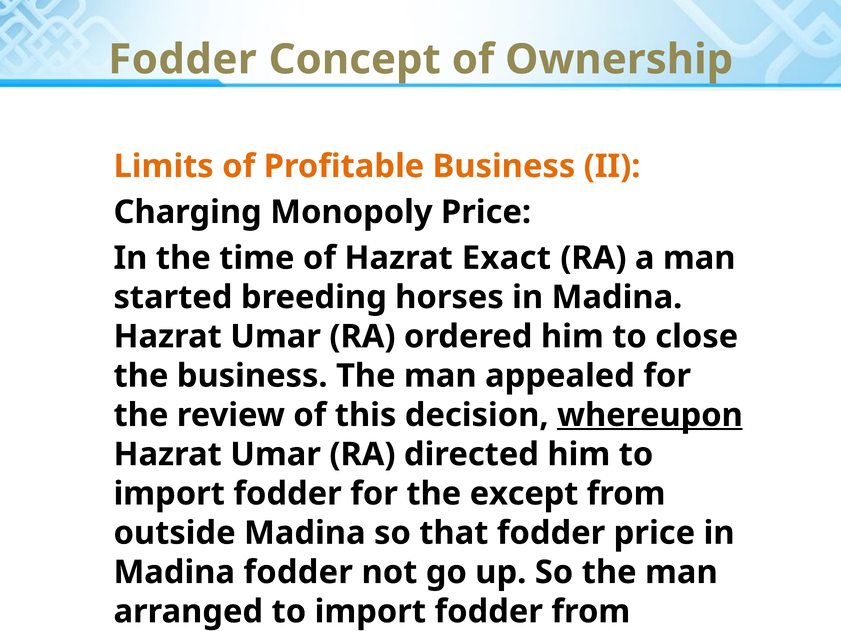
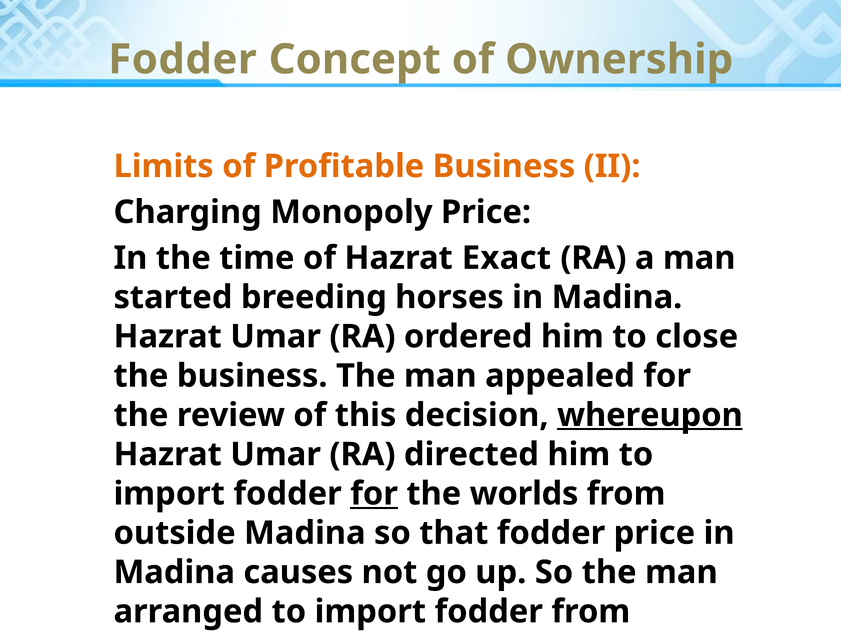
for underline: none -> present (374, 494)
except: except -> worlds (524, 494)
Madina fodder: fodder -> causes (298, 572)
